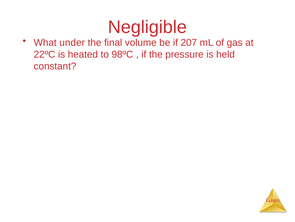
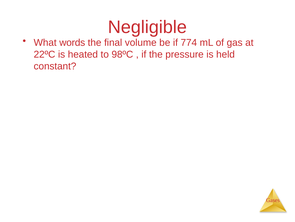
under: under -> words (72, 42)
207: 207 -> 774 (189, 42)
